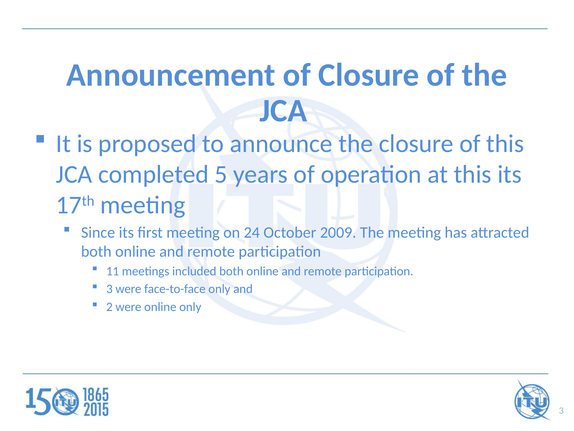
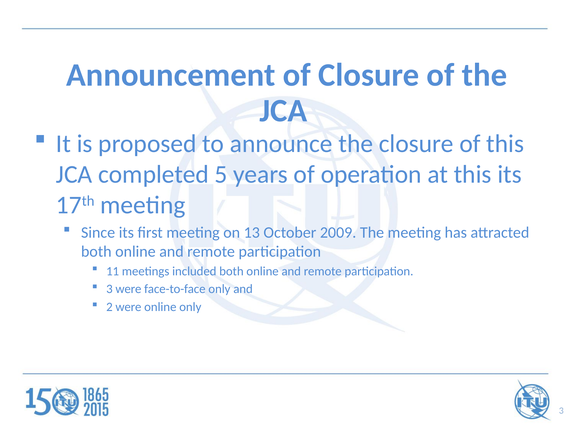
24: 24 -> 13 (252, 232)
